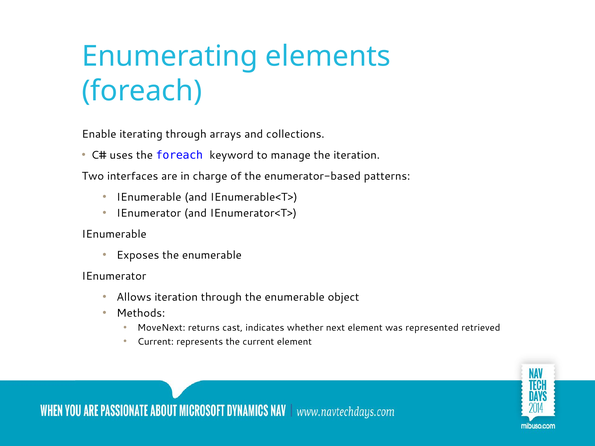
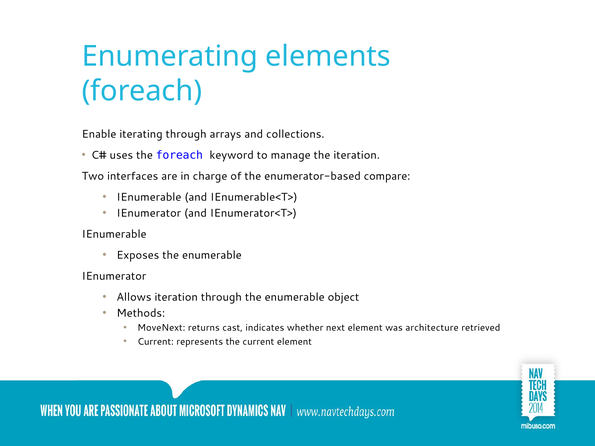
patterns: patterns -> compare (387, 176)
represented: represented -> architecture (432, 328)
